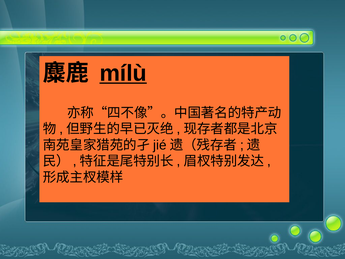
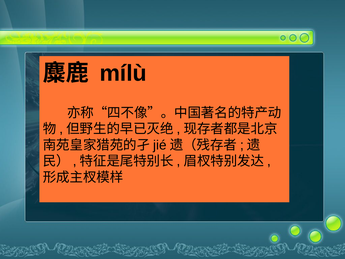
mílù underline: present -> none (123, 73)
